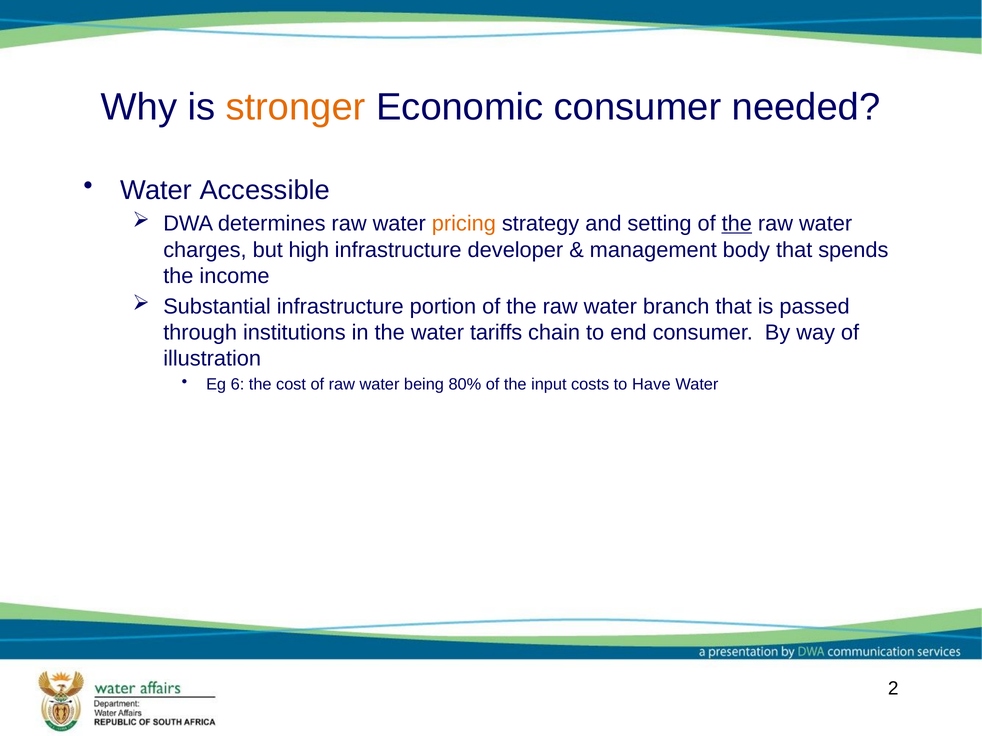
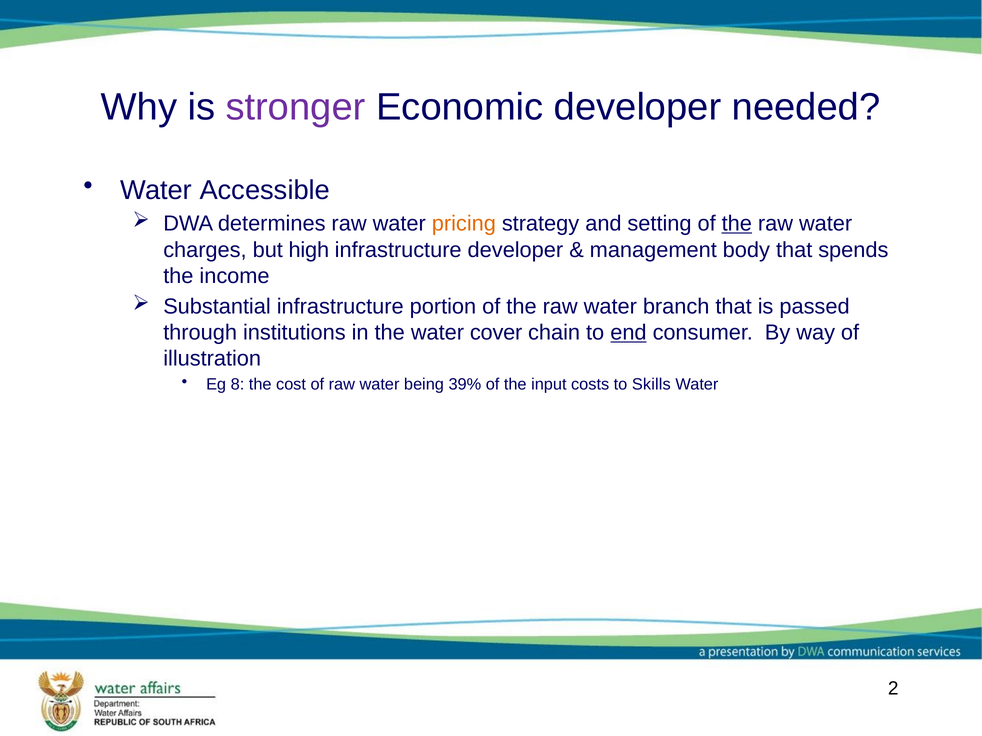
stronger colour: orange -> purple (296, 107)
Economic consumer: consumer -> developer (638, 107)
tariffs: tariffs -> cover (496, 333)
end underline: none -> present (628, 333)
6: 6 -> 8 (238, 385)
80%: 80% -> 39% (465, 385)
Have: Have -> Skills (651, 385)
